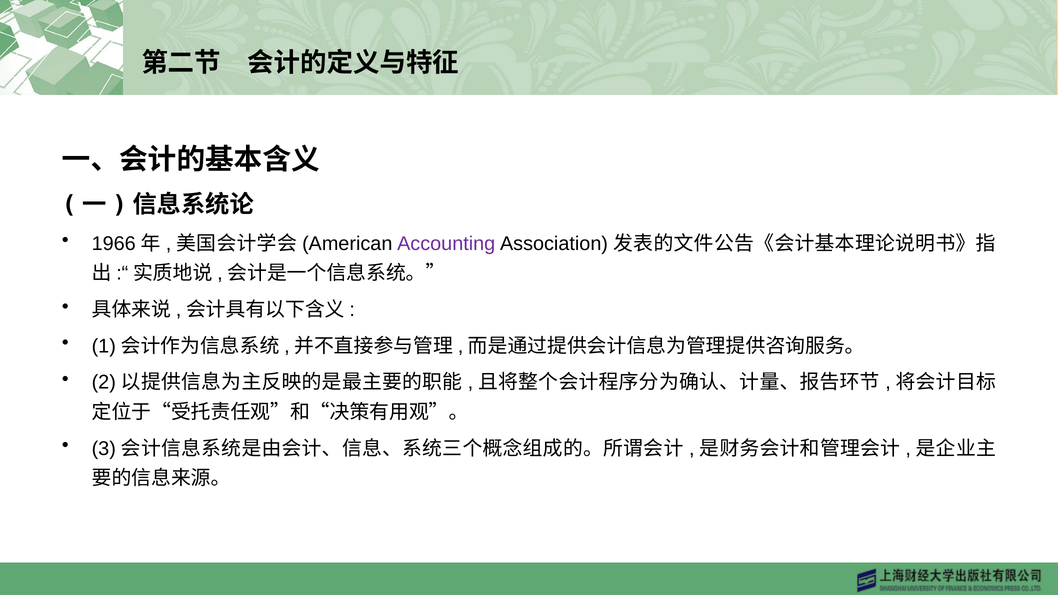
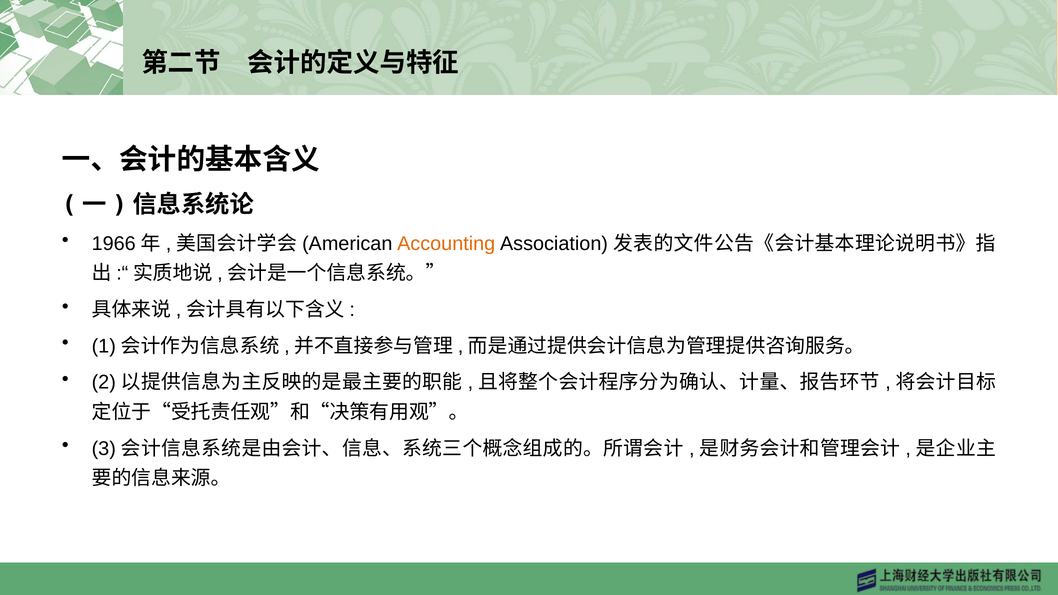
Accounting colour: purple -> orange (446, 244)
